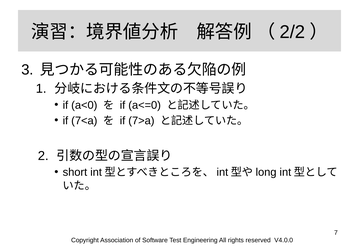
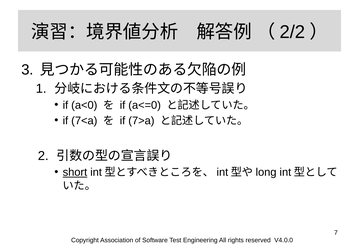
short underline: none -> present (75, 172)
